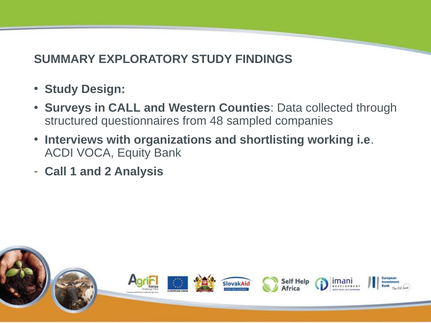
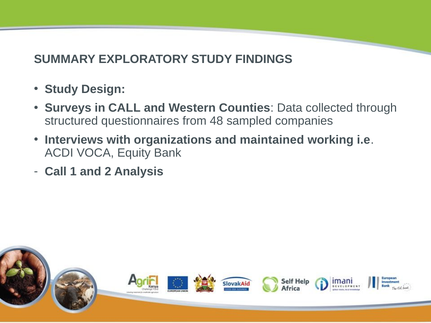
shortlisting: shortlisting -> maintained (272, 140)
